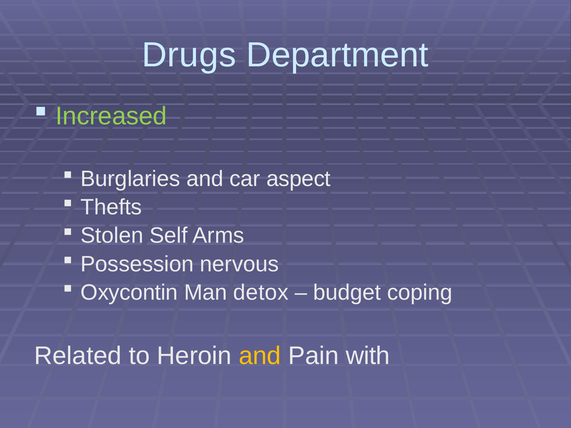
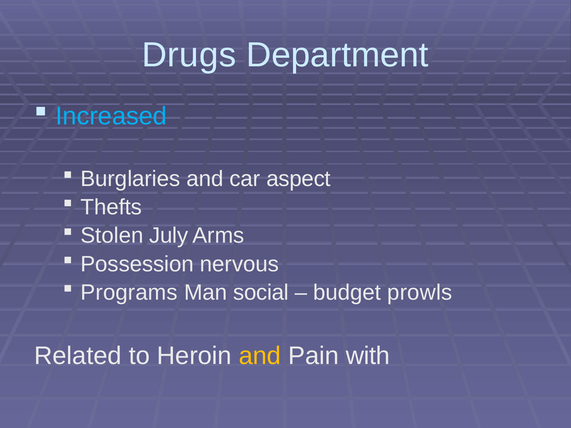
Increased colour: light green -> light blue (111, 116)
Self: Self -> July (169, 236)
Oxycontin: Oxycontin -> Programs (129, 293)
detox: detox -> social (261, 293)
coping: coping -> prowls (420, 293)
